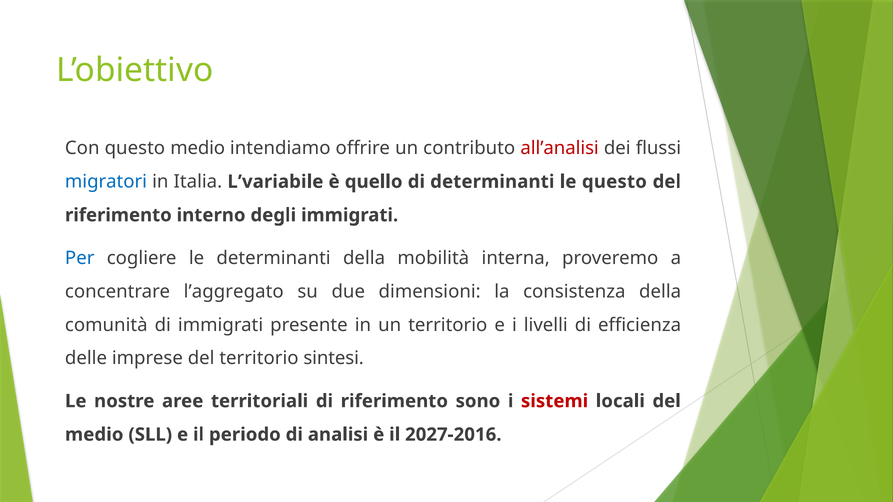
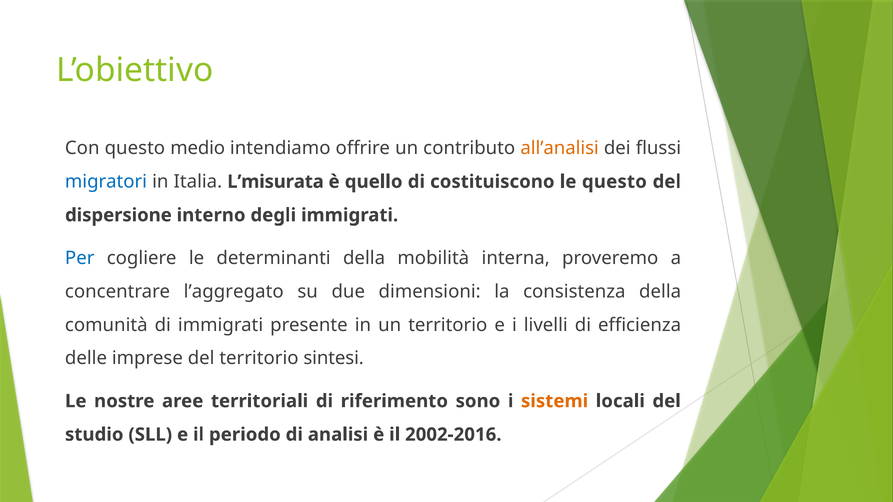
all’analisi colour: red -> orange (560, 148)
L’variabile: L’variabile -> L’misurata (275, 182)
di determinanti: determinanti -> costituiscono (492, 182)
riferimento: riferimento -> dispersione (118, 215)
sistemi colour: red -> orange (555, 401)
medio: medio -> studio (94, 435)
2027-2016: 2027-2016 -> 2002-2016 (453, 435)
